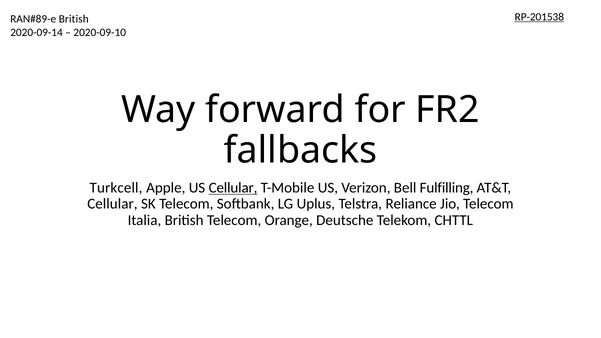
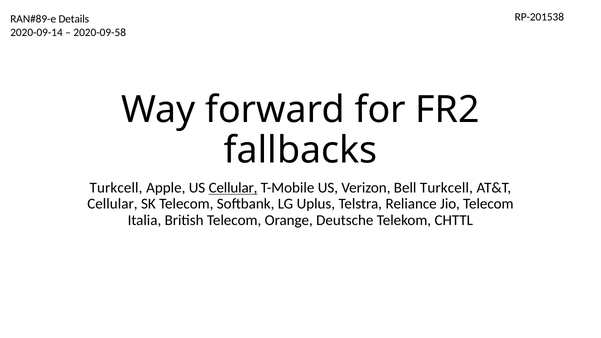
RP-201538 underline: present -> none (539, 17)
British: British -> Details (74, 19)
2020-09-10: 2020-09-10 -> 2020-09-58 (100, 33)
Bell Fulfilling: Fulfilling -> Turkcell (446, 188)
